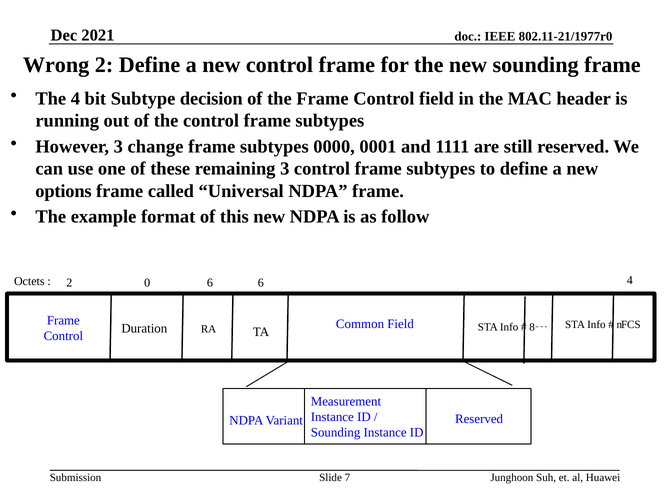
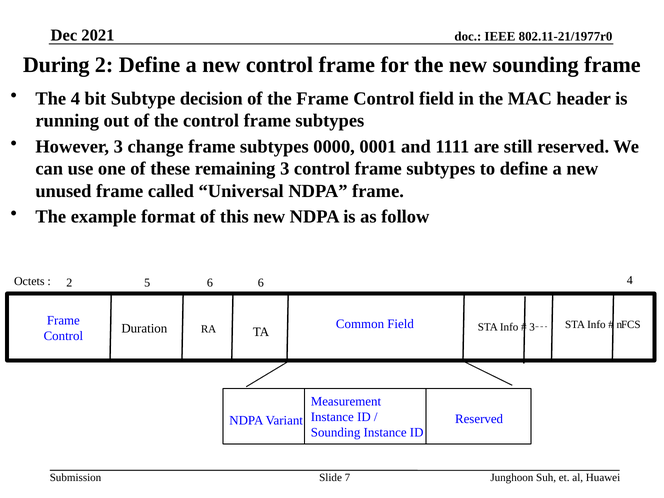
Wrong: Wrong -> During (56, 65)
options: options -> unused (63, 191)
0: 0 -> 5 (147, 283)
8: 8 -> 3 (532, 327)
